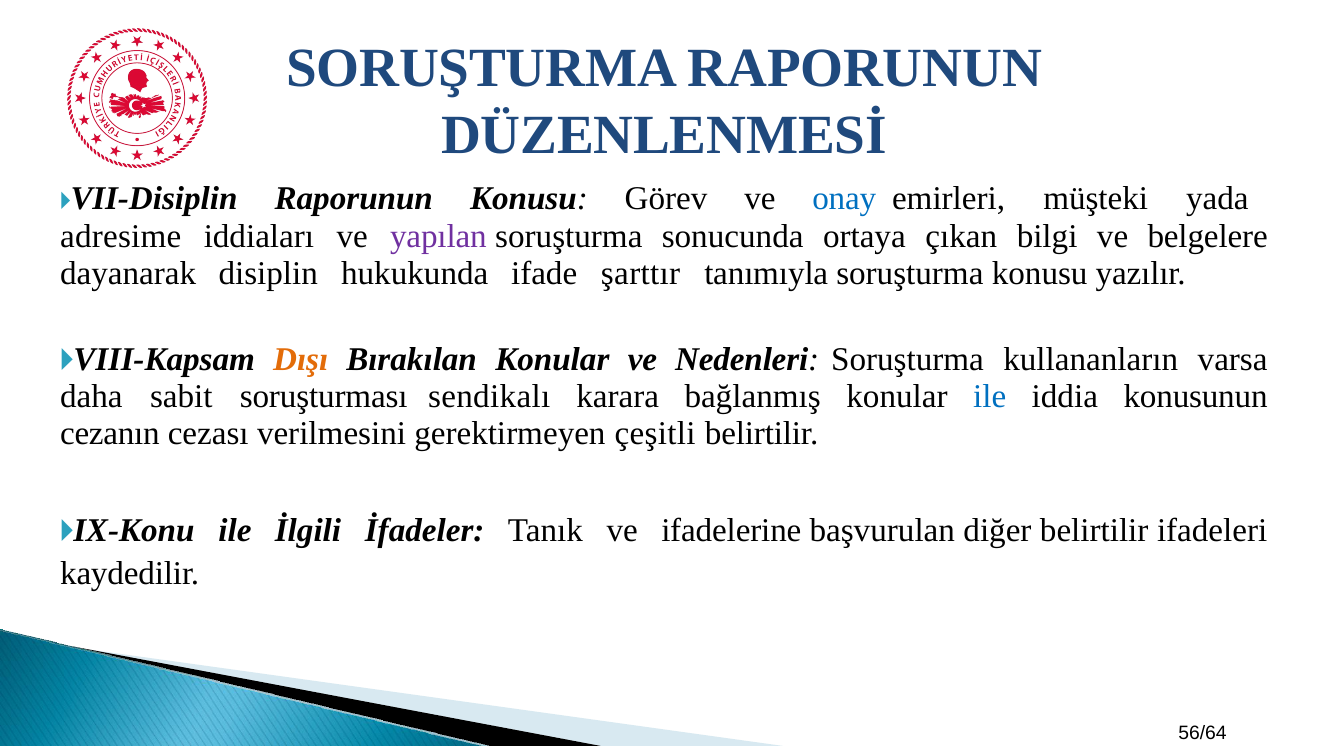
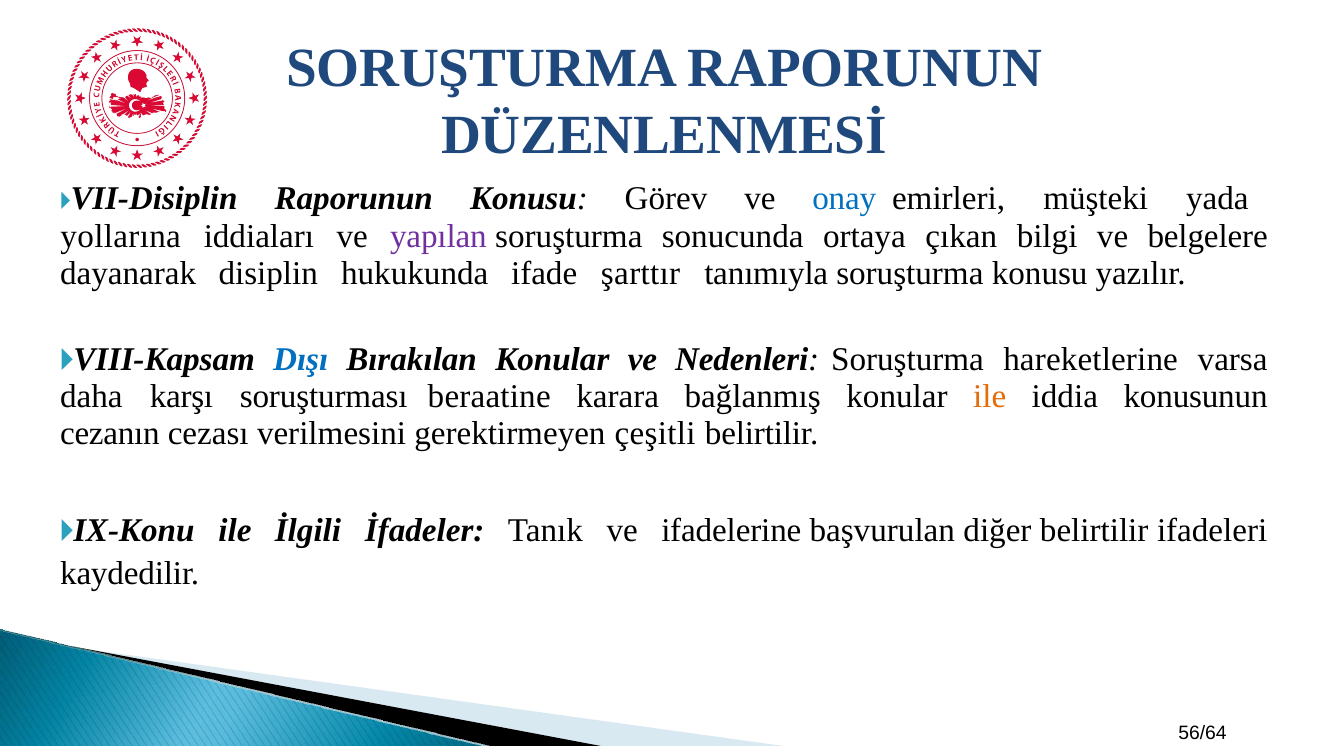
adresime: adresime -> yollarına (121, 236)
Dışı colour: orange -> blue (301, 359)
kullananların: kullananların -> hareketlerine (1091, 359)
sabit: sabit -> karşı (181, 396)
sendikalı: sendikalı -> beraatine (489, 396)
ile colour: blue -> orange (990, 396)
